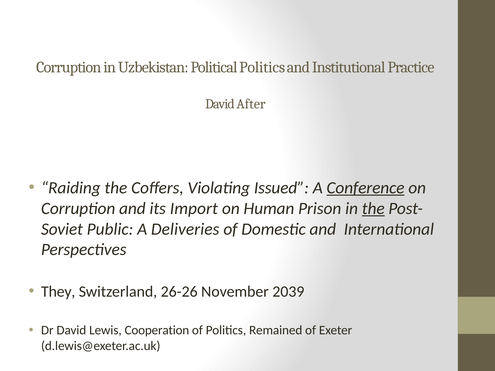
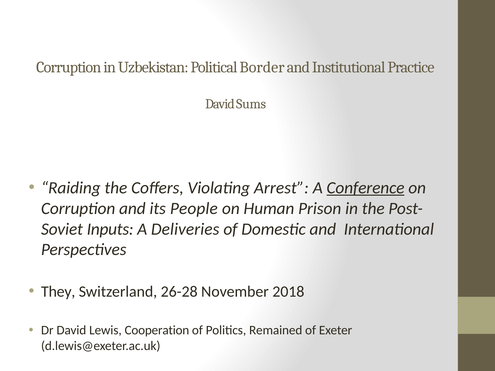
Political Politics: Politics -> Border (262, 67)
After: After -> Sums (251, 104)
Issued: Issued -> Arrest (281, 188)
Import: Import -> People (194, 209)
the underline: present -> none (373, 209)
Public: Public -> Inputs (110, 229)
26-26: 26-26 -> 26-28 (179, 292)
2039: 2039 -> 2018 (288, 292)
